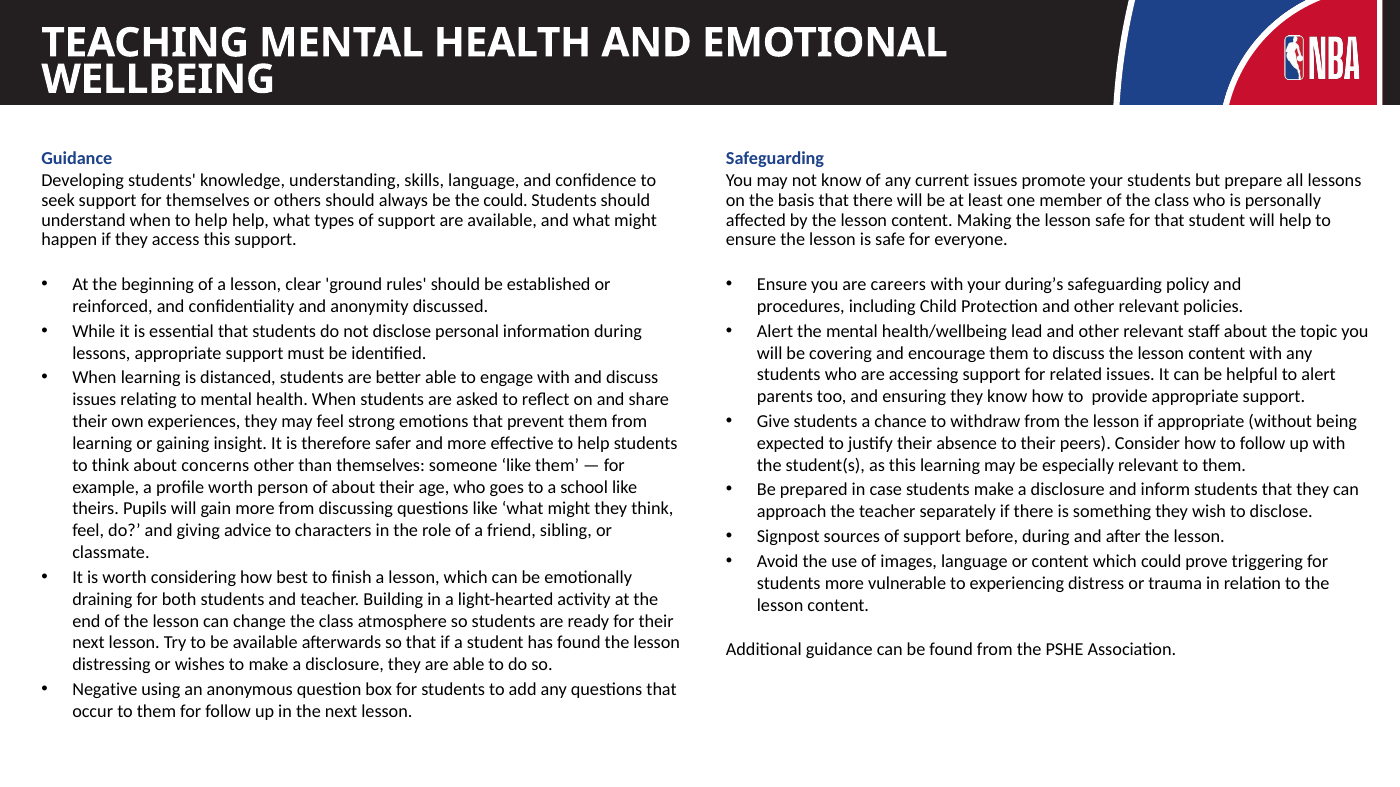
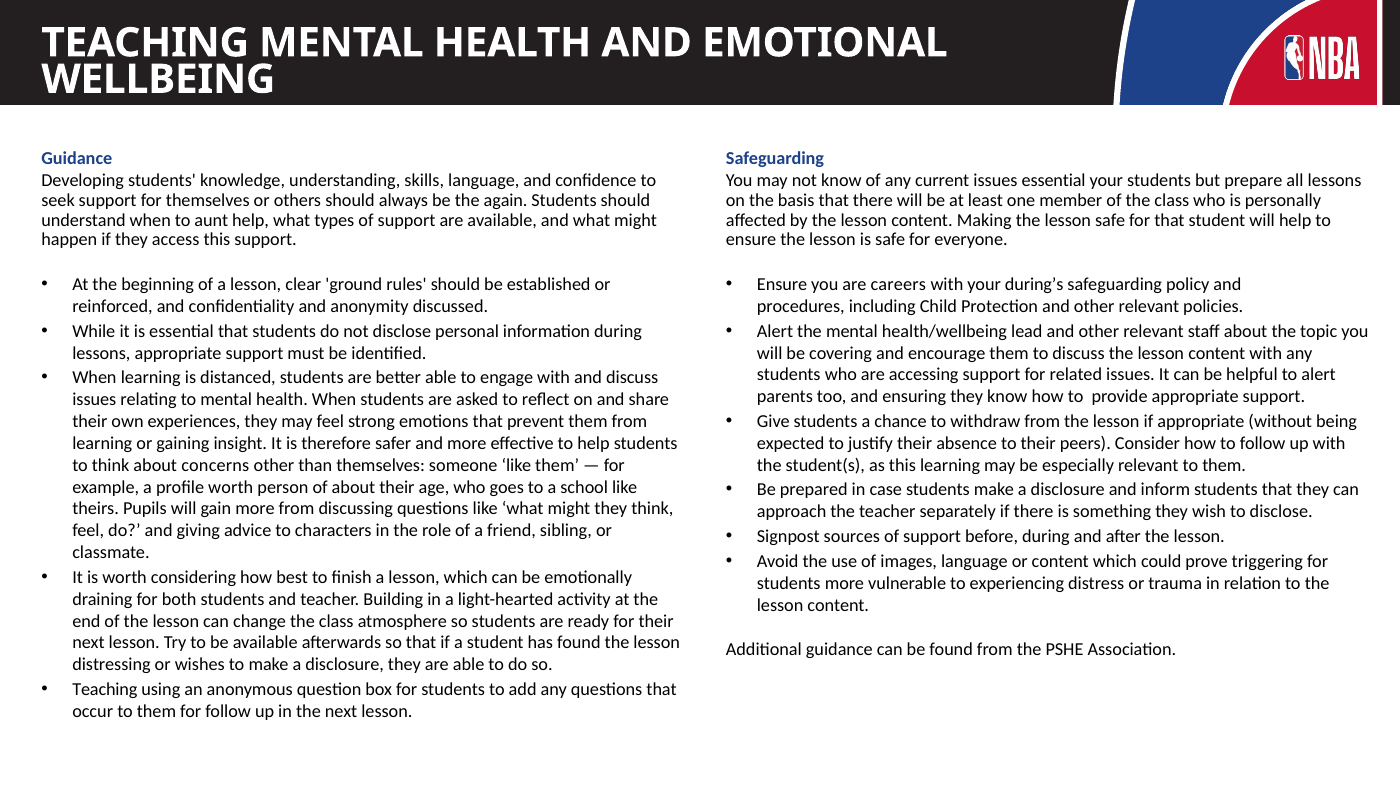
issues promote: promote -> essential (1054, 181)
the could: could -> again (506, 201)
when to help: help -> aunt (211, 220)
Negative: Negative -> Teaching (105, 690)
